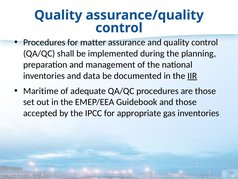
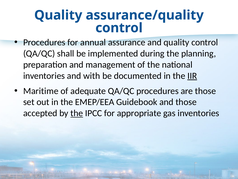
matter: matter -> annual (93, 42)
data: data -> with (92, 76)
the underline: none -> present (77, 113)
